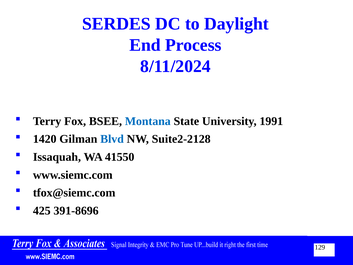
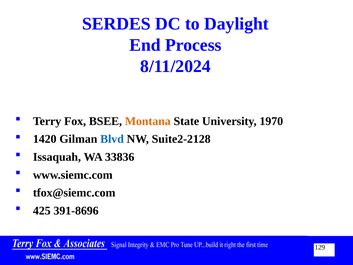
Montana colour: blue -> orange (148, 121)
1991: 1991 -> 1970 (271, 121)
41550: 41550 -> 33836 (120, 157)
